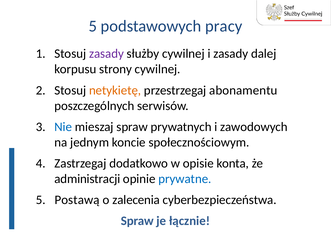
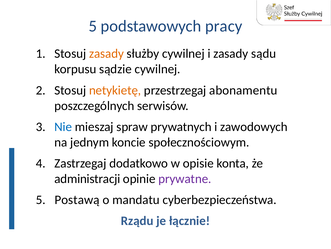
zasady colour: purple -> orange (106, 54)
dalej: dalej -> sądu (264, 54)
strony: strony -> sądzie (115, 69)
prywatne colour: blue -> purple (185, 178)
zalecenia: zalecenia -> mandatu (136, 199)
Spraw: Spraw -> Rządu (137, 220)
